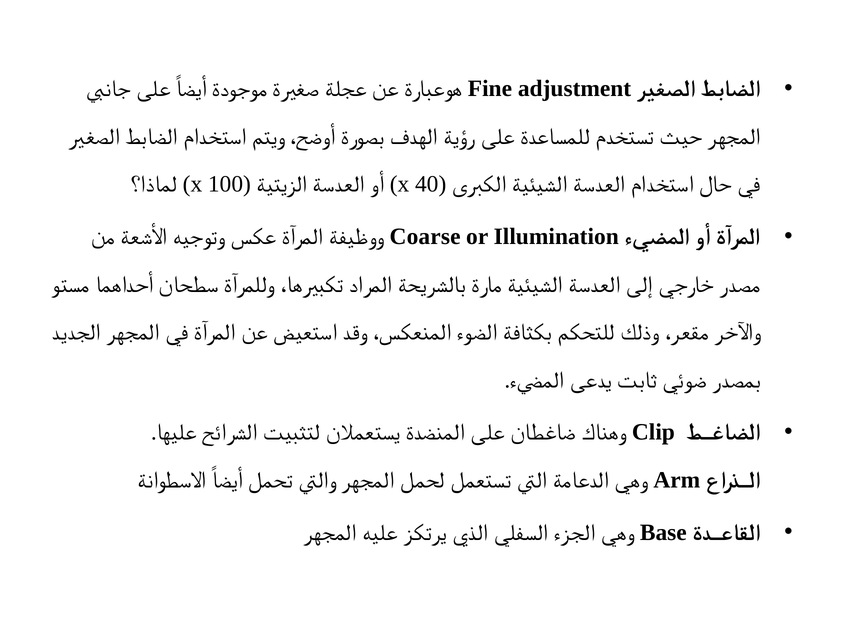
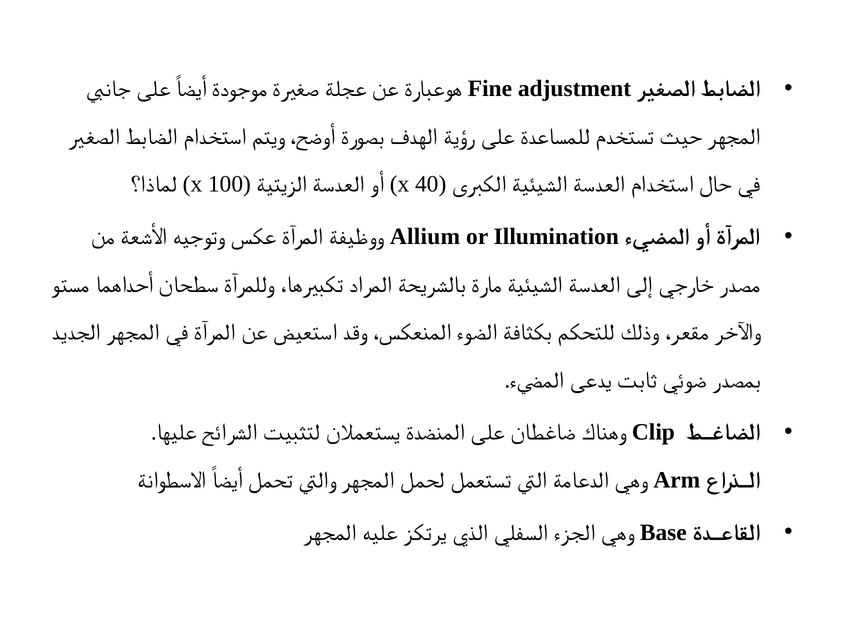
Coarse: Coarse -> Allium (425, 237)
